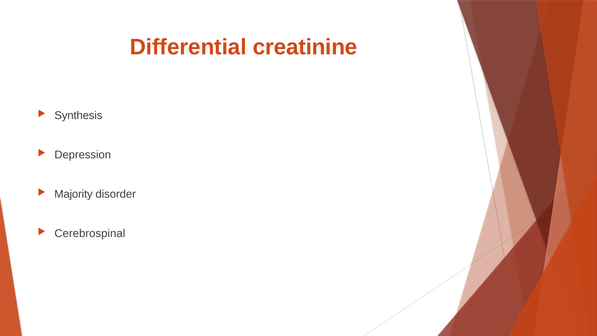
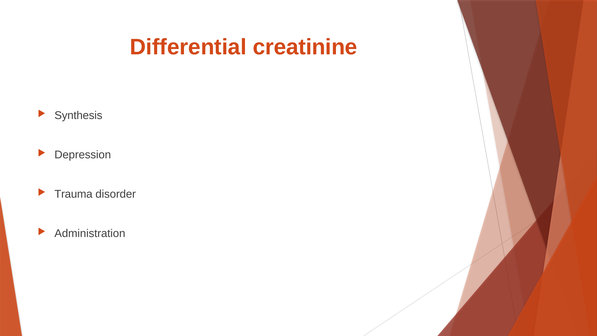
Majority: Majority -> Trauma (73, 194)
Cerebrospinal: Cerebrospinal -> Administration (90, 233)
